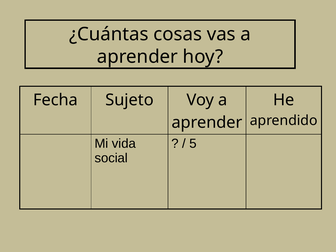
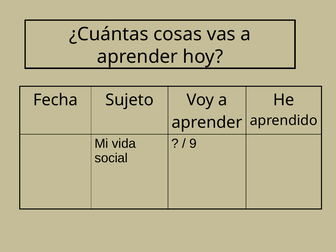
5: 5 -> 9 (193, 143)
